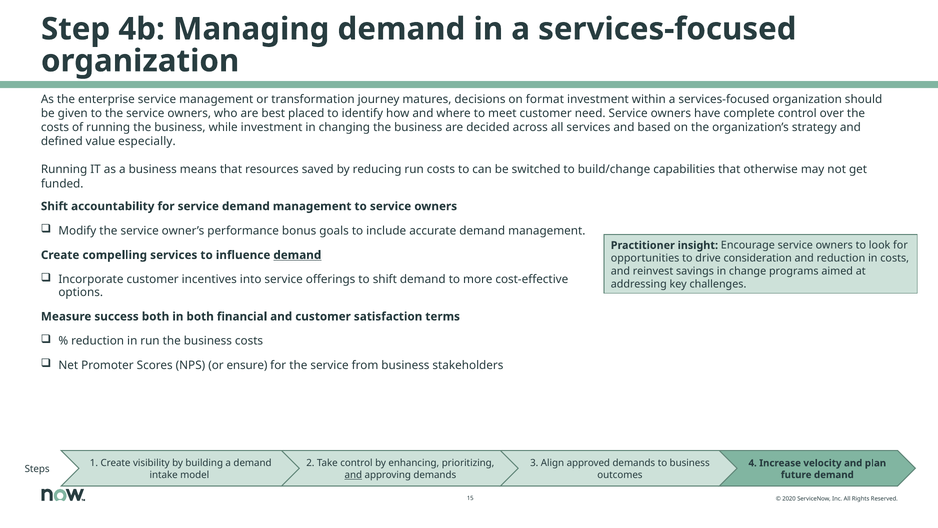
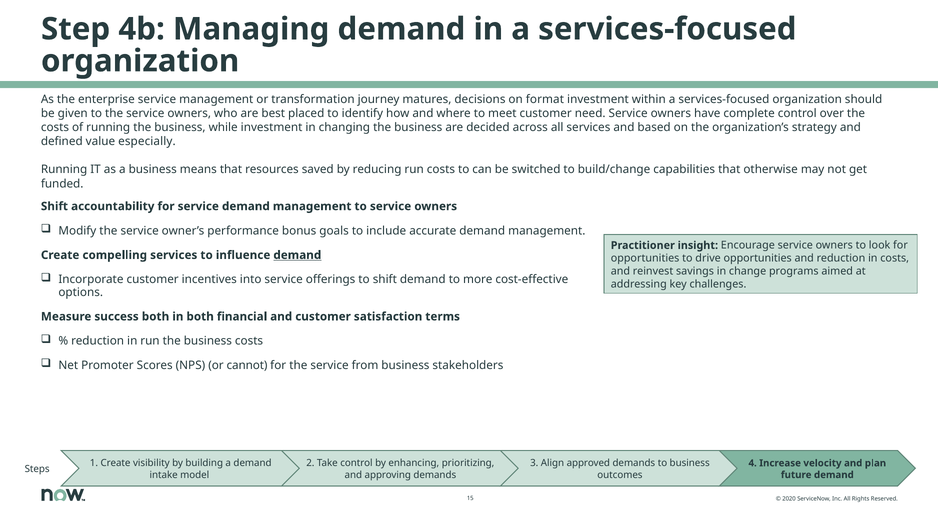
drive consideration: consideration -> opportunities (758, 258)
ensure: ensure -> cannot (247, 365)
and underline: present -> none (353, 475)
